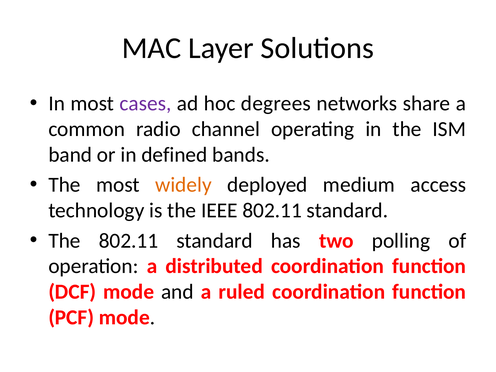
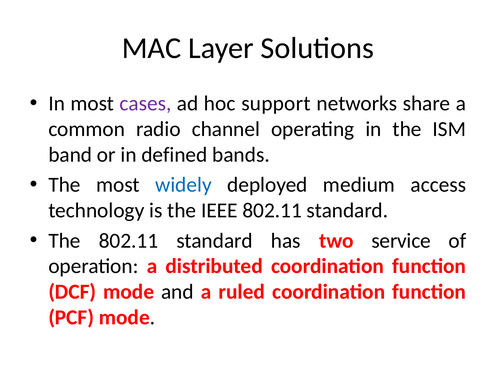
degrees: degrees -> support (276, 104)
widely colour: orange -> blue (183, 185)
polling: polling -> service (401, 241)
